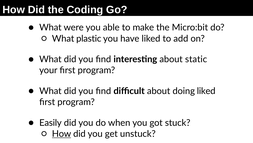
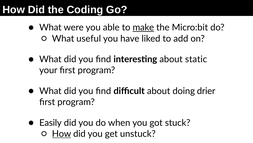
make underline: none -> present (143, 27)
plastic: plastic -> useful (89, 38)
doing liked: liked -> drier (206, 91)
